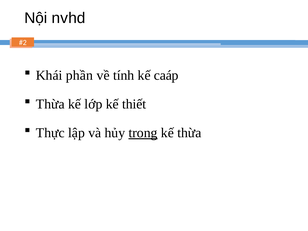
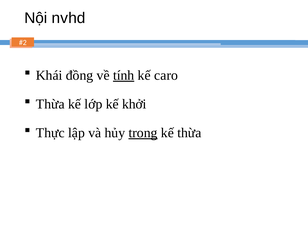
phần: phần -> đồng (80, 75)
tính underline: none -> present (124, 75)
caáp: caáp -> caro (166, 75)
thiết: thiết -> khởi (134, 104)
